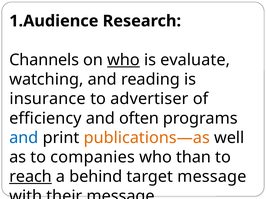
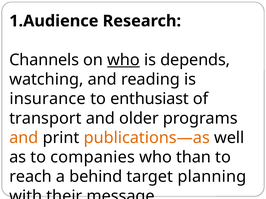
evaluate: evaluate -> depends (195, 60)
advertiser: advertiser -> enthusiast (149, 99)
efficiency: efficiency -> transport (45, 119)
often: often -> older (139, 119)
and colour: blue -> orange (24, 138)
reach underline: present -> none (31, 177)
target message: message -> planning (212, 177)
